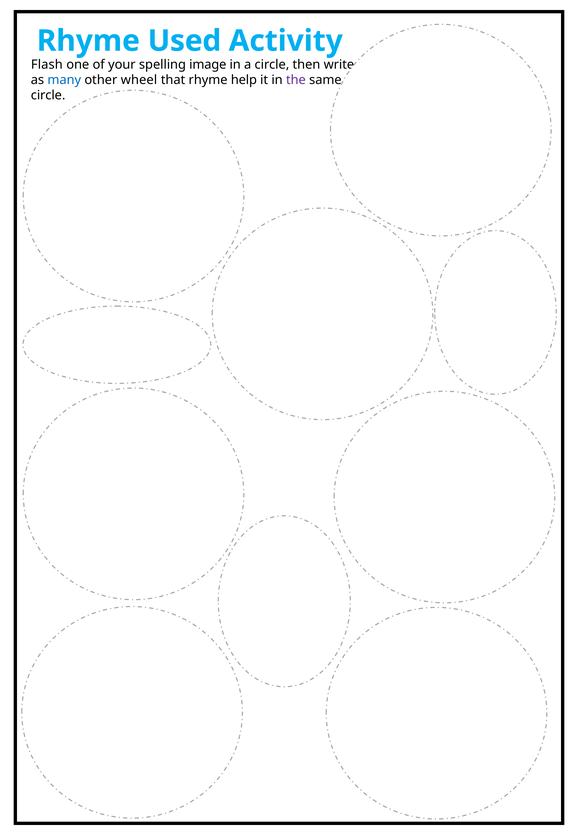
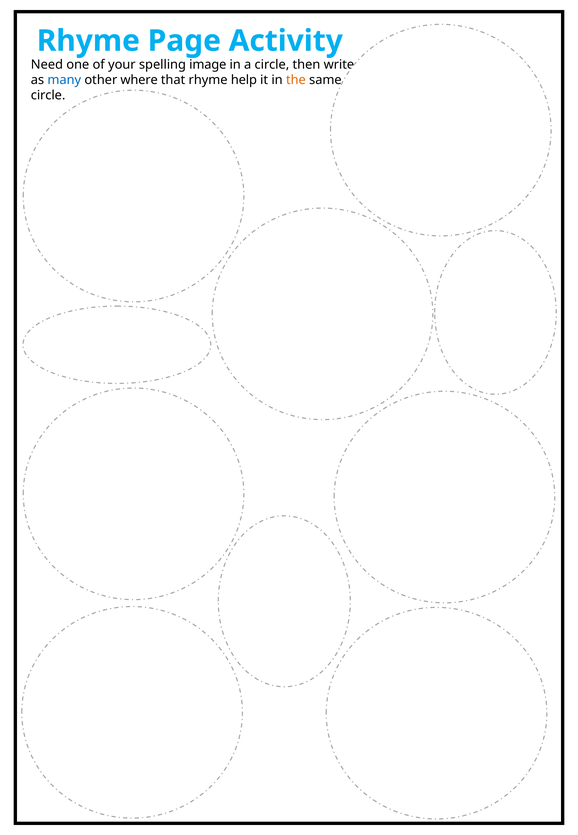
Used: Used -> Page (184, 41)
Flash: Flash -> Need (47, 65)
wheel: wheel -> where (139, 80)
the colour: purple -> orange (296, 80)
